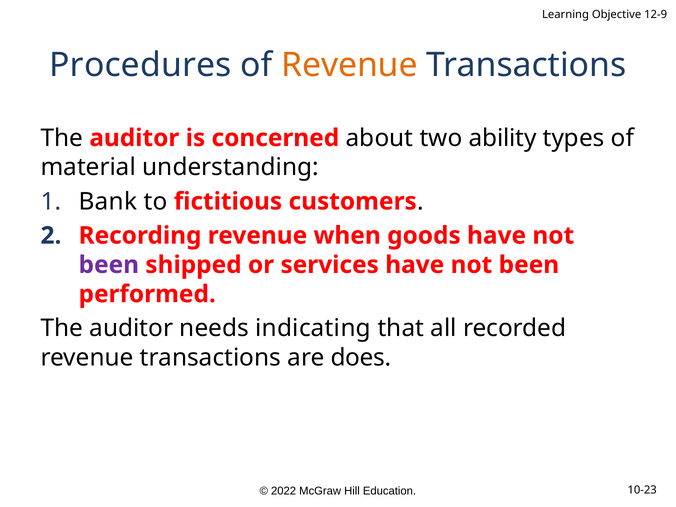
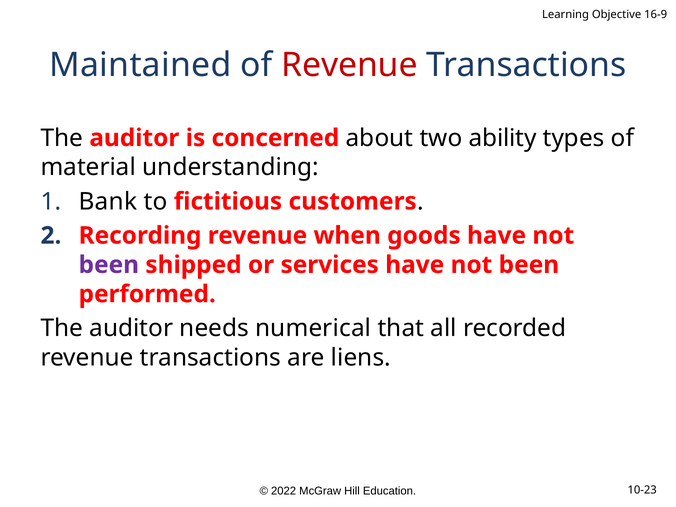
12-9: 12-9 -> 16-9 (656, 15)
Procedures: Procedures -> Maintained (140, 65)
Revenue colour: orange -> red (349, 65)
indicating: indicating -> numerical (313, 328)
does: does -> liens (361, 358)
